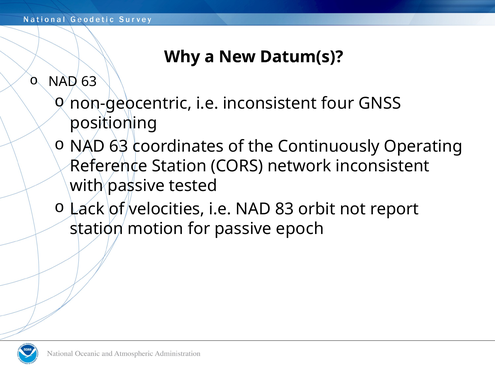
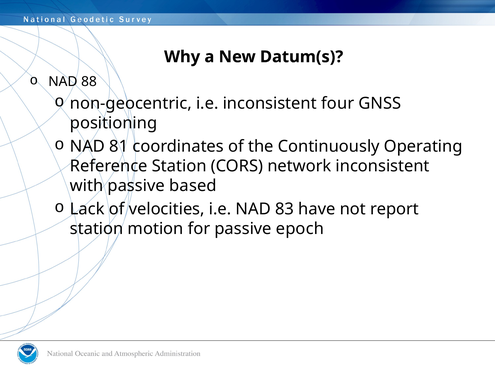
63: 63 -> 88 (89, 82)
63: 63 -> 81 (119, 146)
tested: tested -> based (193, 186)
orbit: orbit -> have (317, 209)
